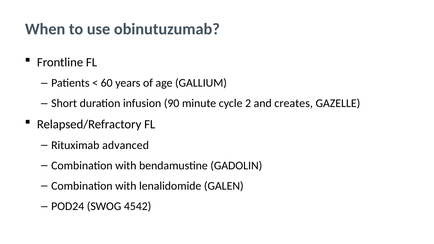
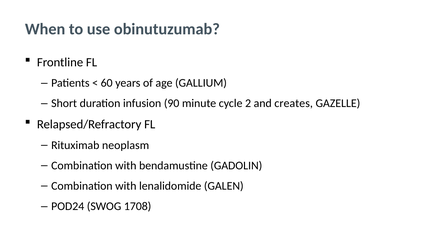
advanced: advanced -> neoplasm (126, 145)
4542: 4542 -> 1708 (138, 206)
